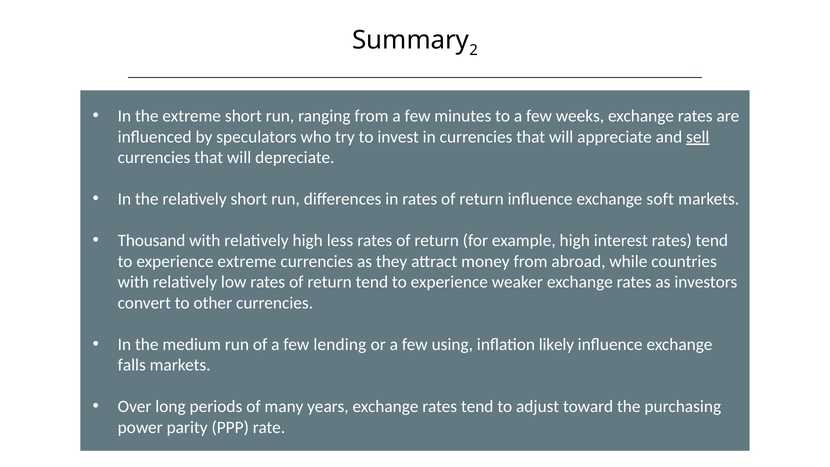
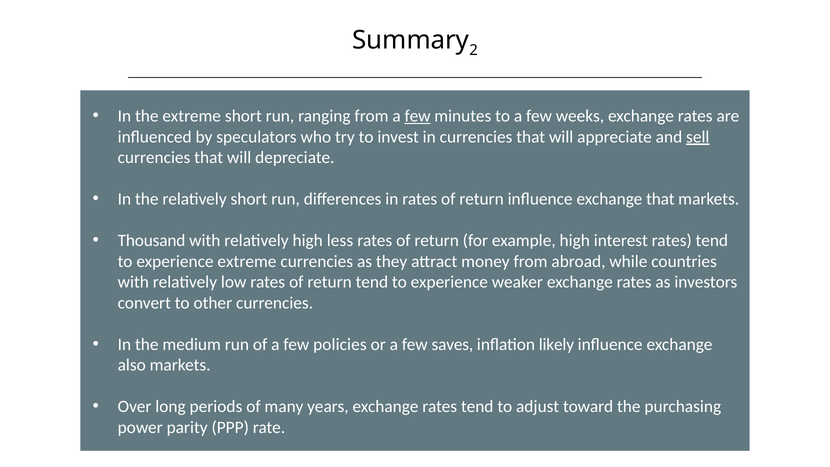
few underline: none -> present (418, 116)
exchange soft: soft -> that (660, 199)
lending: lending -> policies (340, 344)
using: using -> saves (452, 344)
falls: falls -> also (132, 365)
